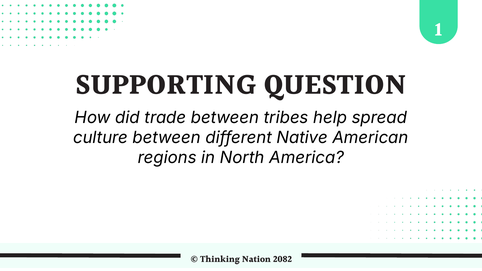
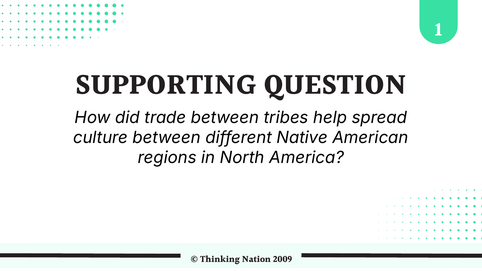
2082: 2082 -> 2009 (282, 260)
